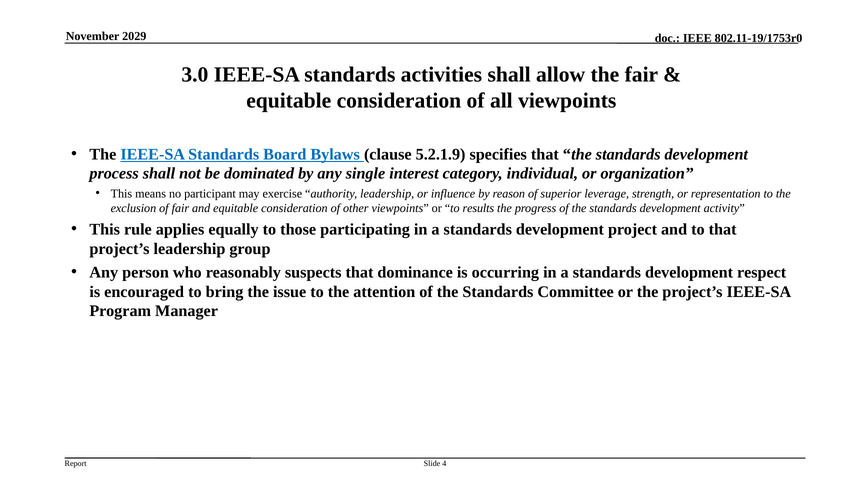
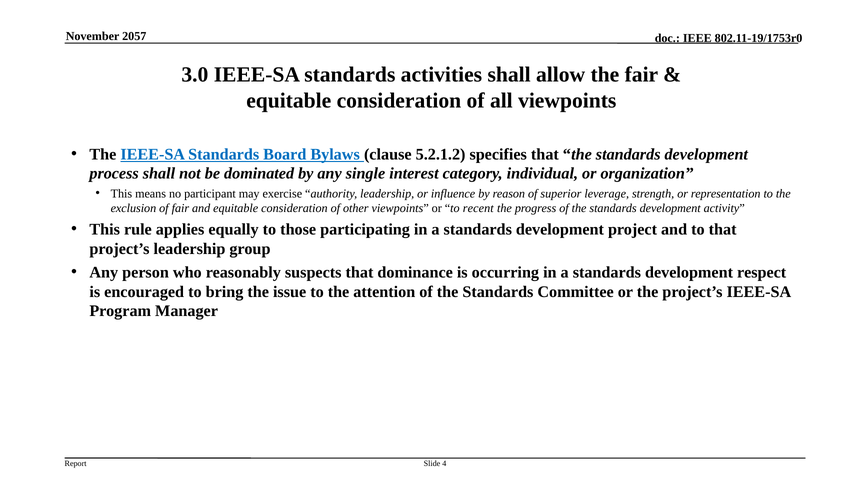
2029: 2029 -> 2057 (134, 36)
5.2.1.9: 5.2.1.9 -> 5.2.1.2 (441, 154)
results: results -> recent (478, 208)
